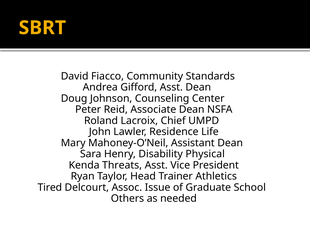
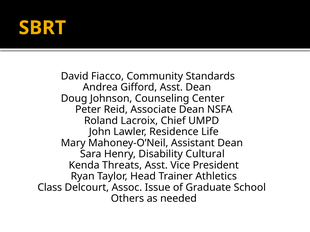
Physical: Physical -> Cultural (205, 154)
Tired: Tired -> Class (50, 188)
